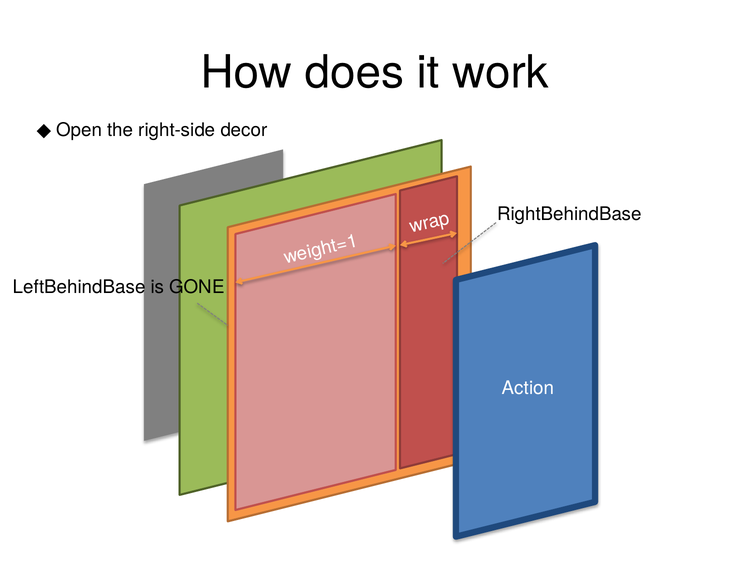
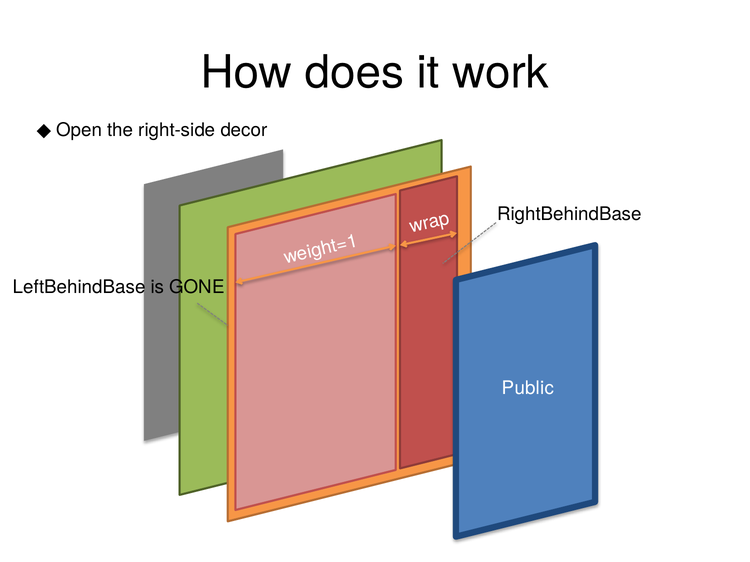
Action: Action -> Public (528, 388)
